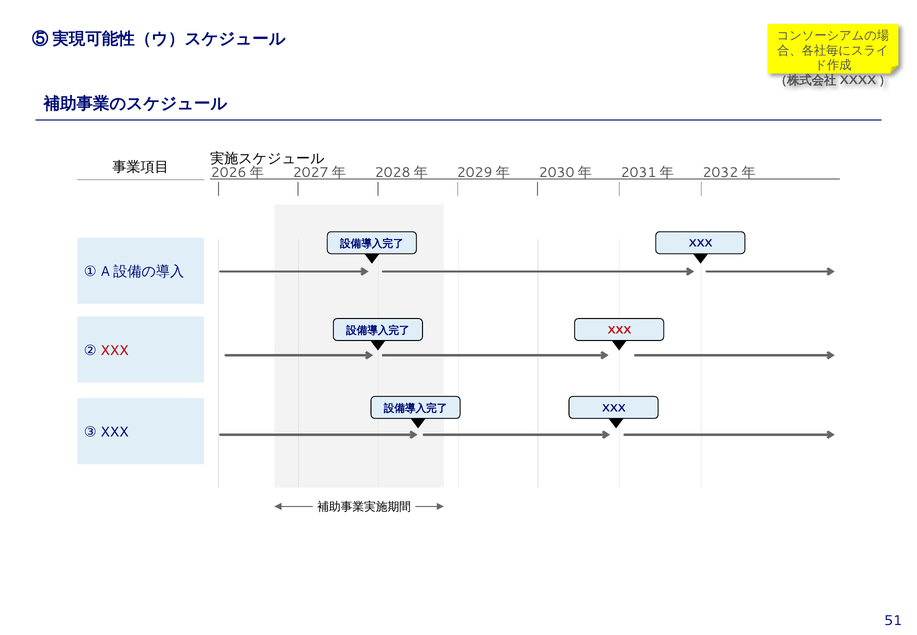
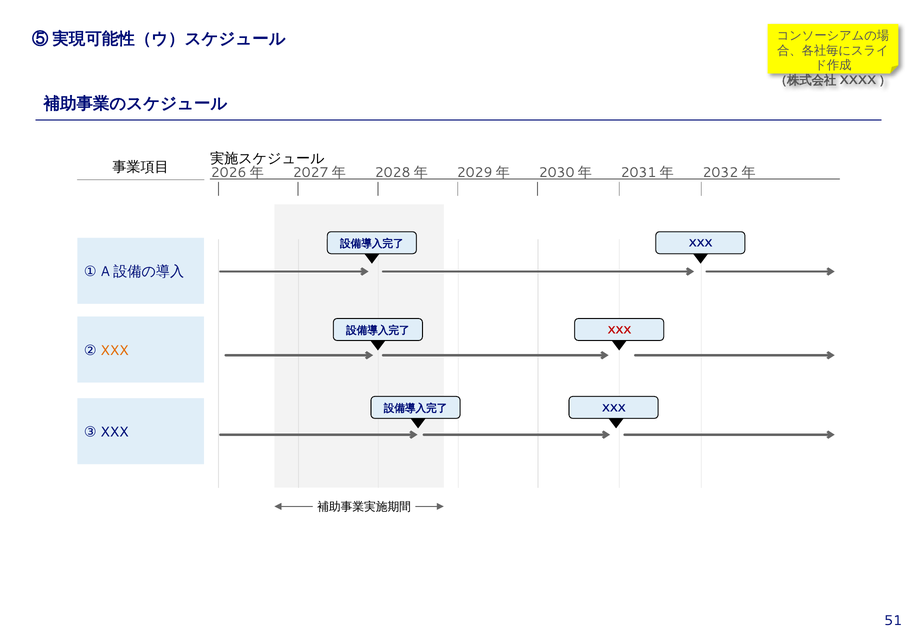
XXX colour: red -> orange (115, 350)
